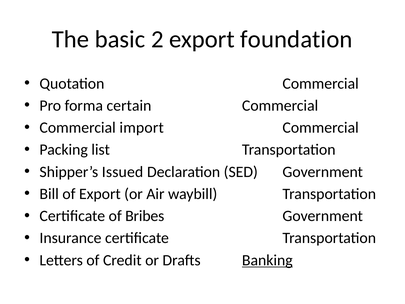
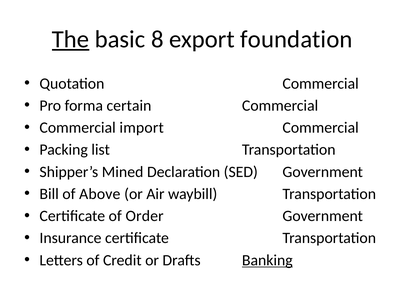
The underline: none -> present (71, 39)
2: 2 -> 8 (157, 39)
Issued: Issued -> Mined (123, 172)
of Export: Export -> Above (100, 194)
Bribes: Bribes -> Order (145, 216)
